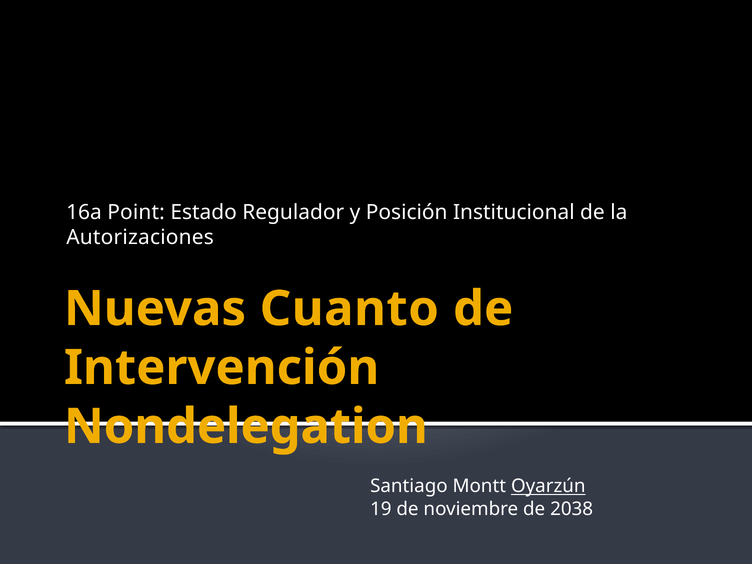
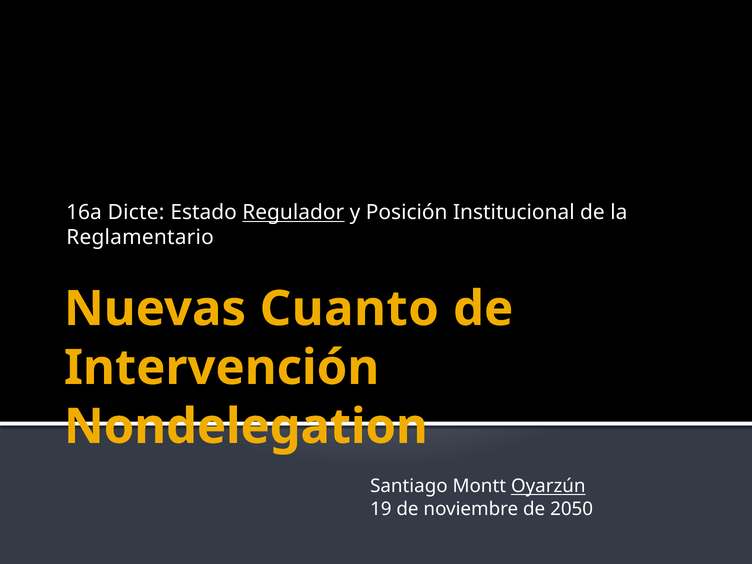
Point: Point -> Dicte (136, 212)
Regulador underline: none -> present (293, 212)
Autorizaciones: Autorizaciones -> Reglamentario (140, 238)
2038: 2038 -> 2050 (572, 509)
